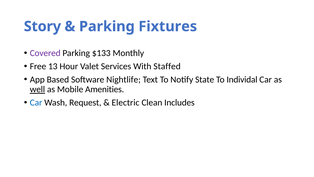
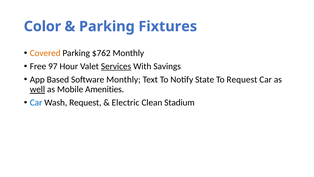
Story: Story -> Color (42, 26)
Covered colour: purple -> orange (45, 53)
$133: $133 -> $762 (101, 53)
13: 13 -> 97 (53, 66)
Services underline: none -> present (116, 66)
Staffed: Staffed -> Savings (167, 66)
Software Nightlife: Nightlife -> Monthly (123, 79)
To Individal: Individal -> Request (242, 79)
Includes: Includes -> Stadium (179, 102)
